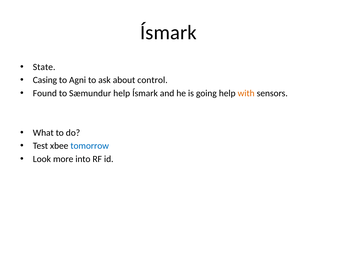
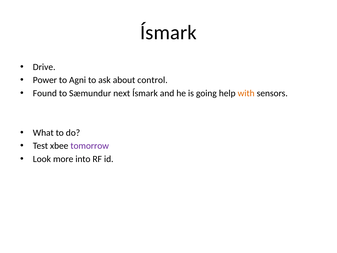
State: State -> Drive (44, 67)
Casing: Casing -> Power (45, 80)
Sæmundur help: help -> next (122, 93)
tomorrow colour: blue -> purple (90, 146)
